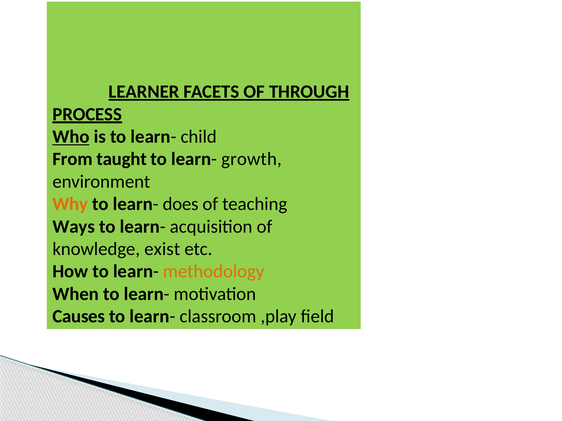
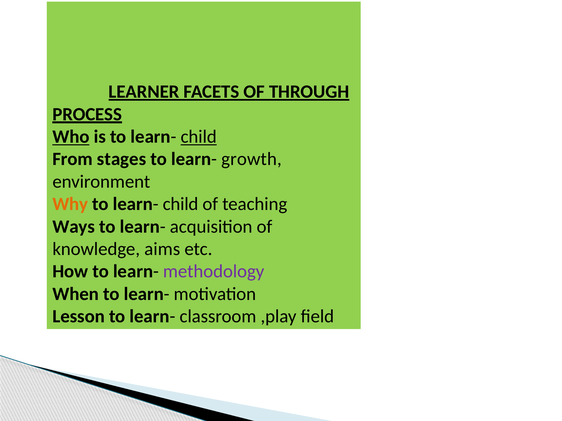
child underline: none -> present (199, 137)
taught: taught -> stages (122, 159)
does: does -> child (181, 204)
exist: exist -> aims (162, 249)
methodology colour: orange -> purple (214, 272)
Causes: Causes -> Lesson (79, 317)
